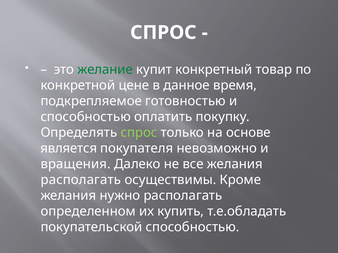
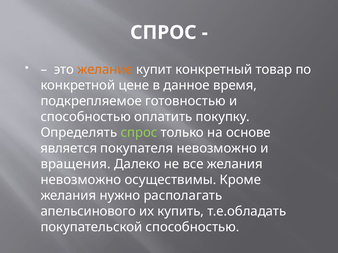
желание colour: green -> orange (105, 70)
располагать: располагать -> невозможно (81, 180)
определенном: определенном -> апельсинового (88, 212)
